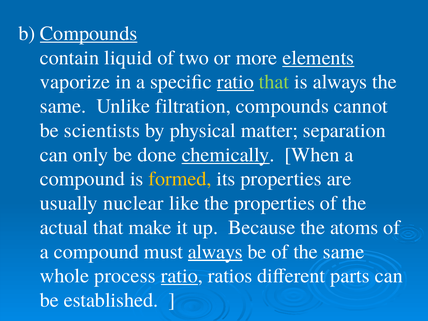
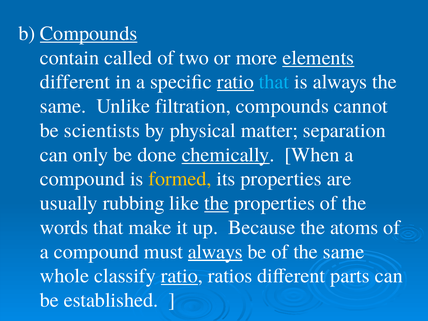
liquid: liquid -> called (128, 58)
vaporize: vaporize -> different (75, 82)
that colour: light green -> light blue (274, 82)
nuclear: nuclear -> rubbing (134, 203)
the underline: none -> present (217, 203)
actual: actual -> words (64, 227)
process: process -> classify (125, 276)
